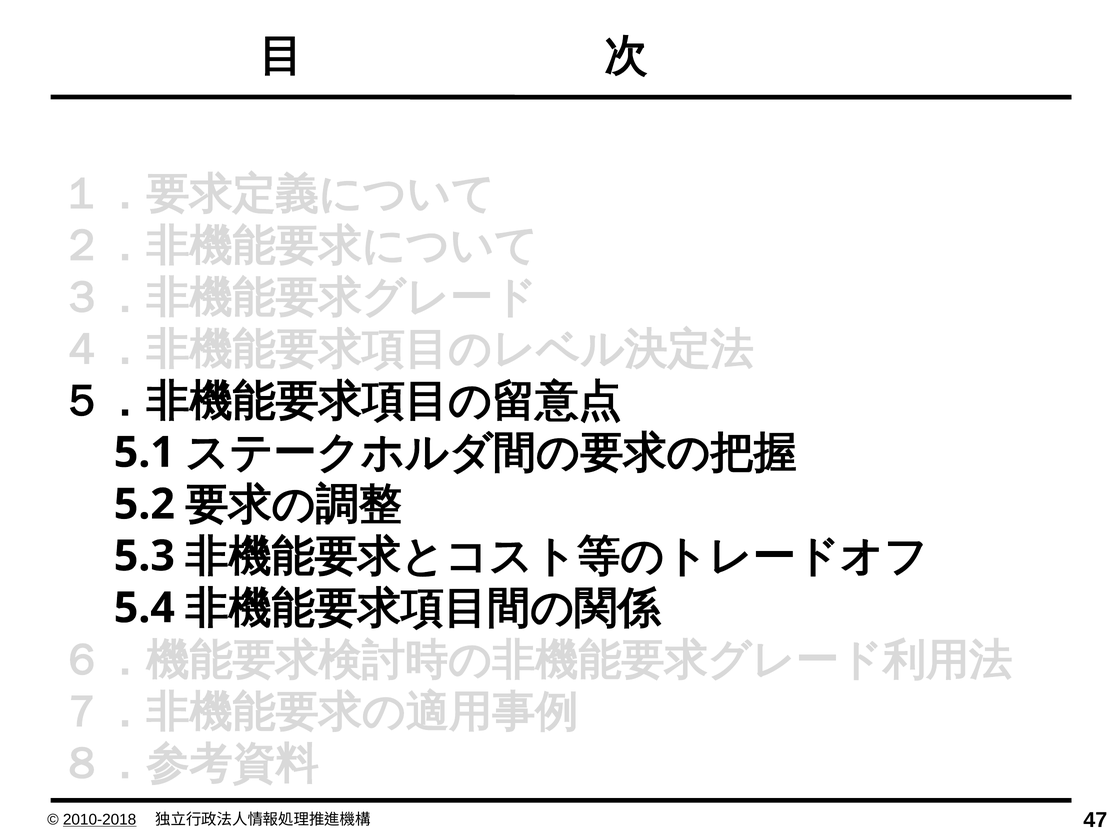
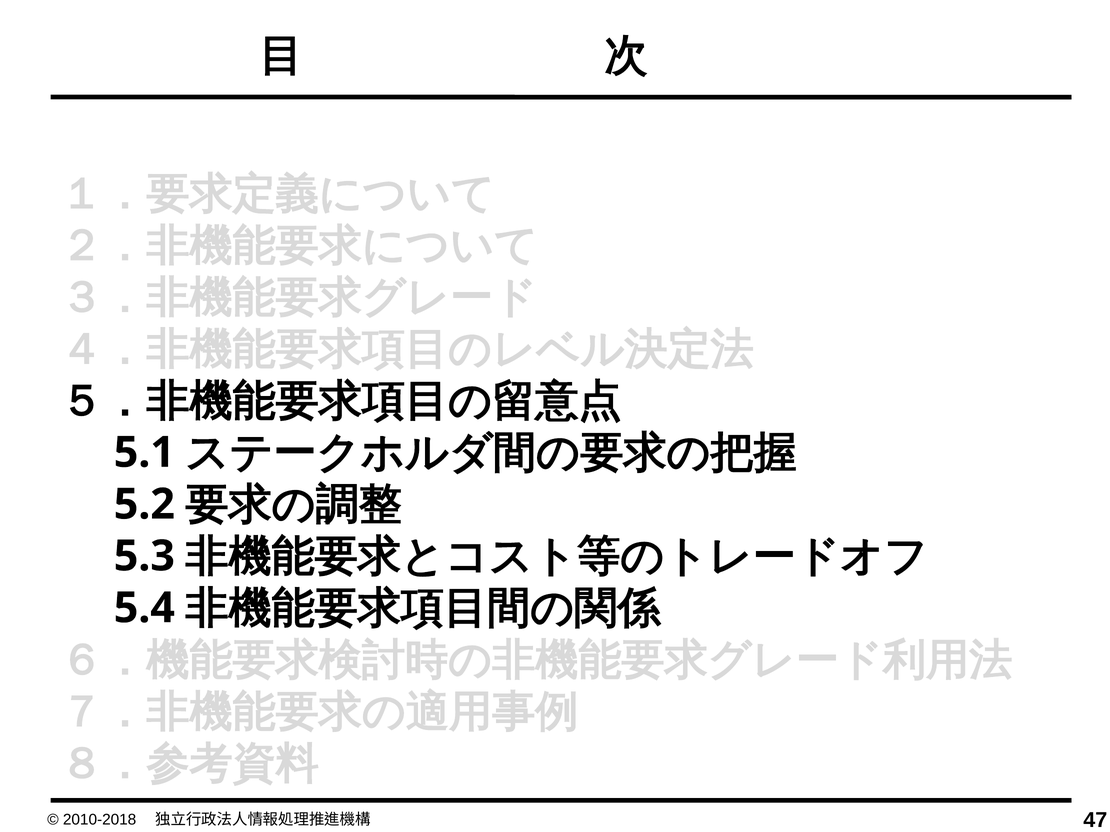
2010-2018 underline: present -> none (100, 820)
